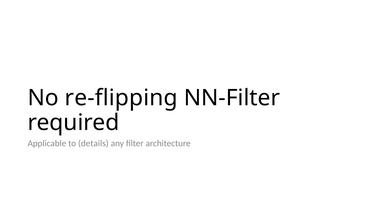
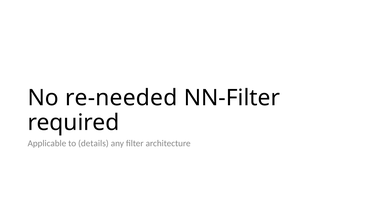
re-flipping: re-flipping -> re-needed (121, 98)
